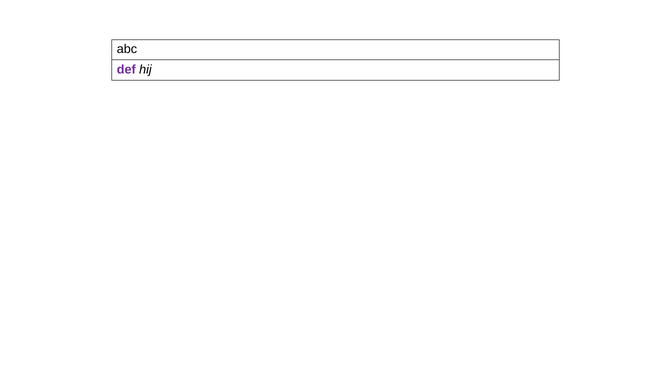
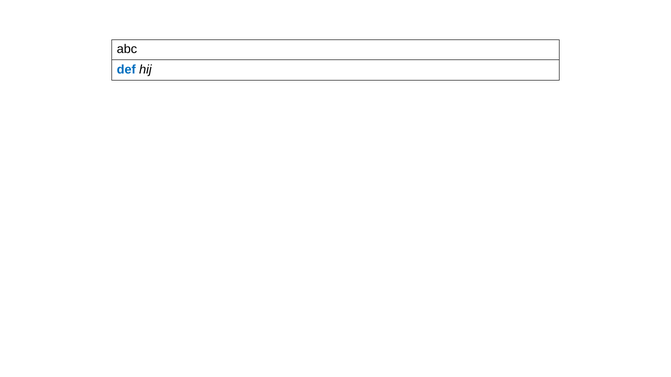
def colour: purple -> blue (126, 70)
